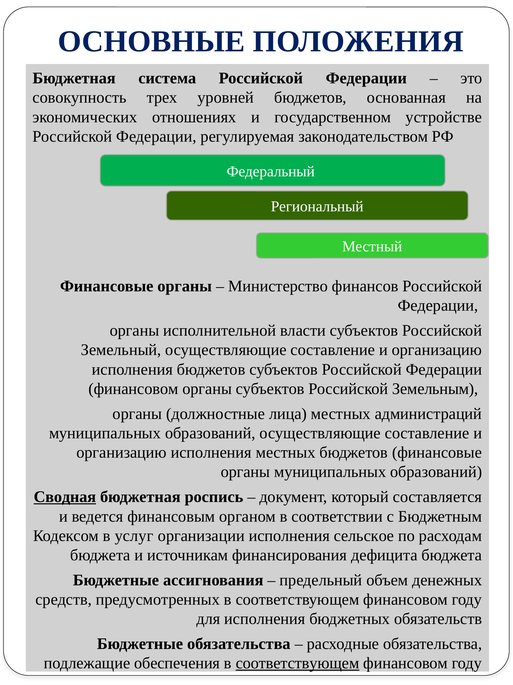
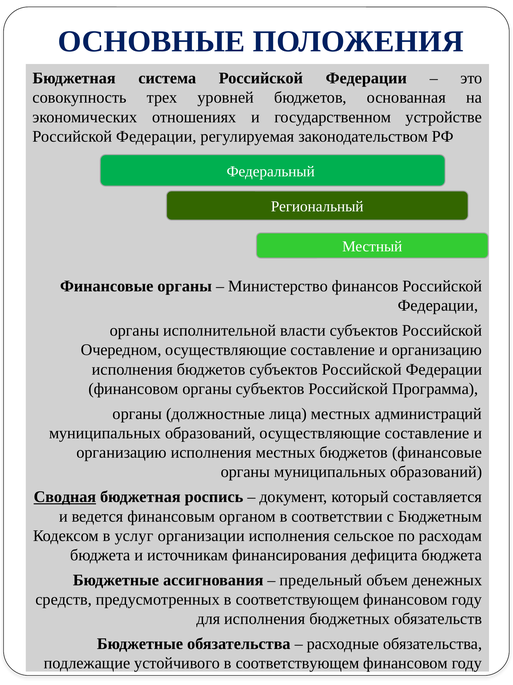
Земельный: Земельный -> Очередном (121, 349)
Земельным: Земельным -> Программа (435, 388)
обеспечения: обеспечения -> устойчивого (177, 662)
соответствующем underline: present -> none (297, 662)
